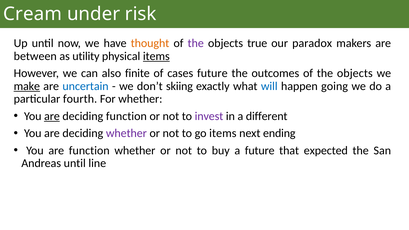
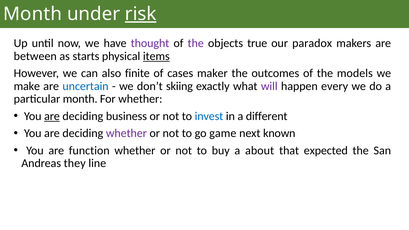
Cream: Cream -> Month (33, 14)
risk underline: none -> present (141, 14)
thought colour: orange -> purple (150, 43)
utility: utility -> starts (86, 56)
cases future: future -> maker (212, 73)
outcomes of the objects: objects -> models (355, 73)
make underline: present -> none (27, 86)
will colour: blue -> purple (269, 86)
going: going -> every (335, 86)
particular fourth: fourth -> month (80, 99)
deciding function: function -> business (126, 116)
invest colour: purple -> blue (209, 116)
go items: items -> game (223, 133)
ending: ending -> known (279, 133)
a future: future -> about (260, 150)
Andreas until: until -> they (75, 163)
